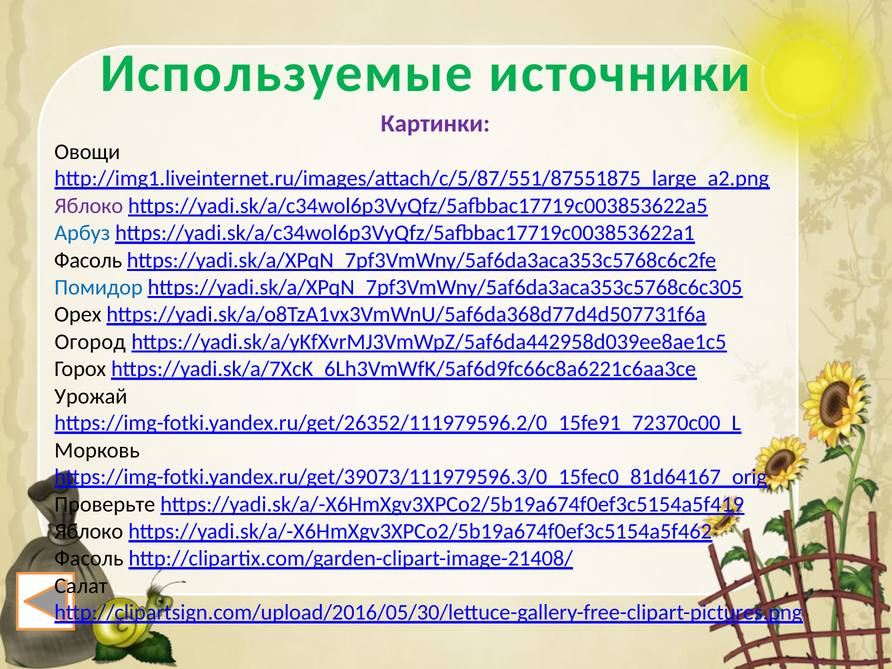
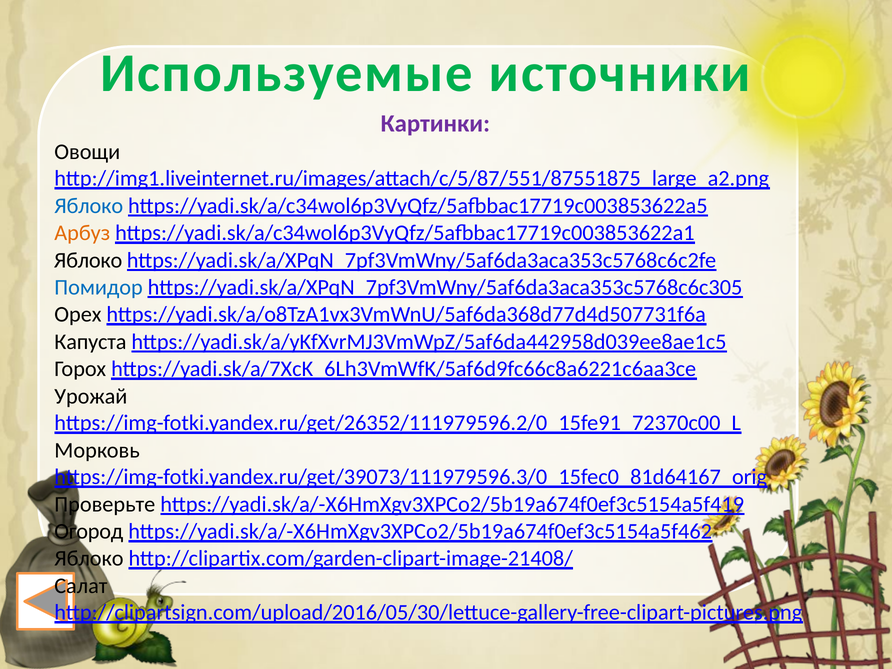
Яблоко colour: purple -> blue (89, 206)
Арбуз colour: blue -> orange (82, 233)
Фасоль: Фасоль -> Яблоко (88, 260)
Огород: Огород -> Капуста (90, 342)
Яблоко: Яблоко -> Огород (89, 531)
Фасоль: Фасоль -> Яблоко (89, 559)
